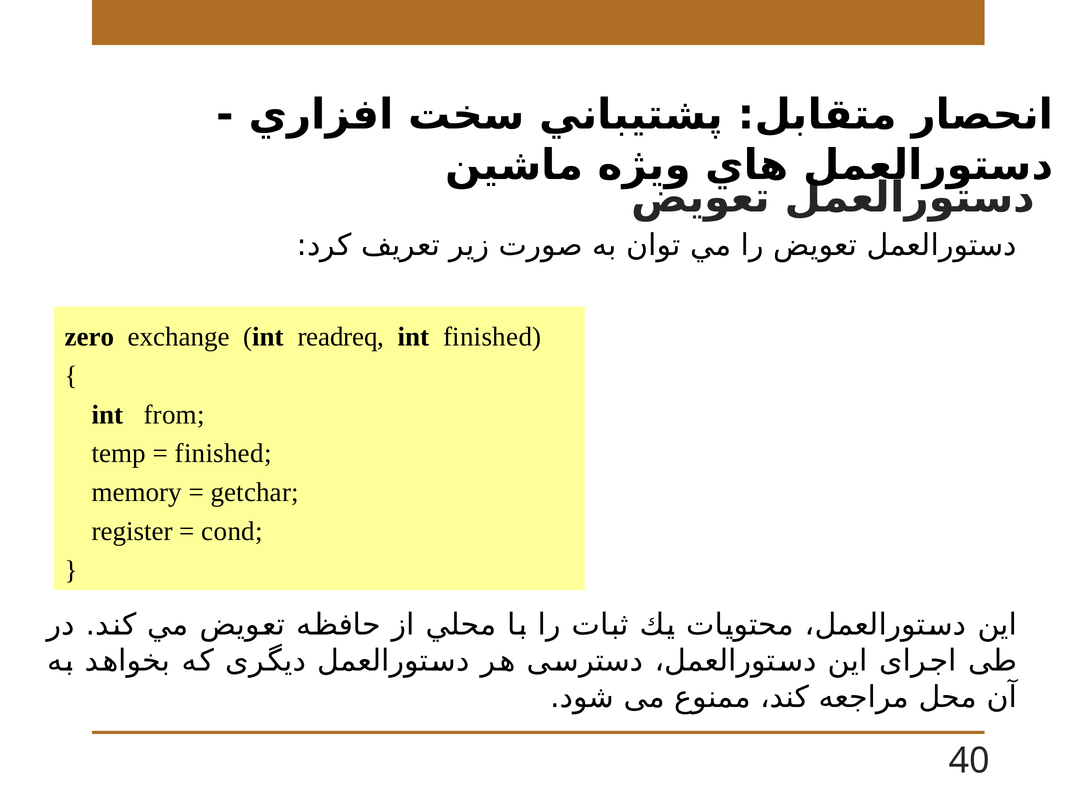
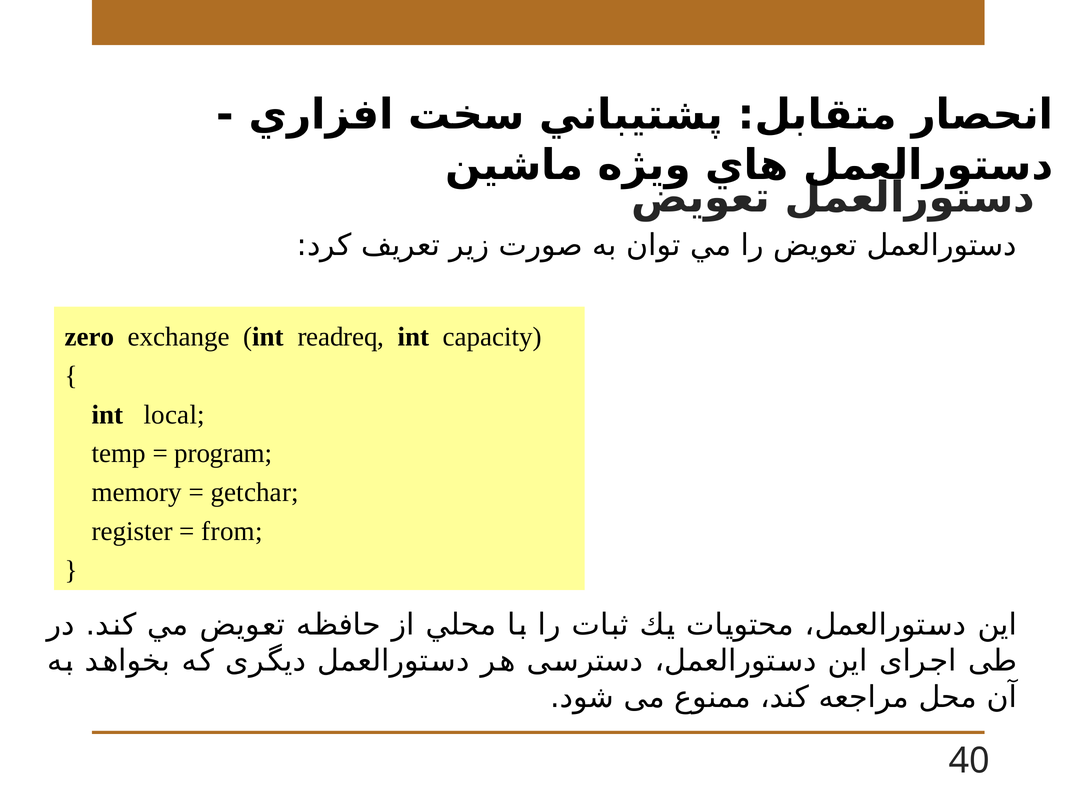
int finished: finished -> capacity (492, 336)
from: from -> local (174, 414)
finished: finished -> program (223, 453)
cond: cond -> from (232, 531)
